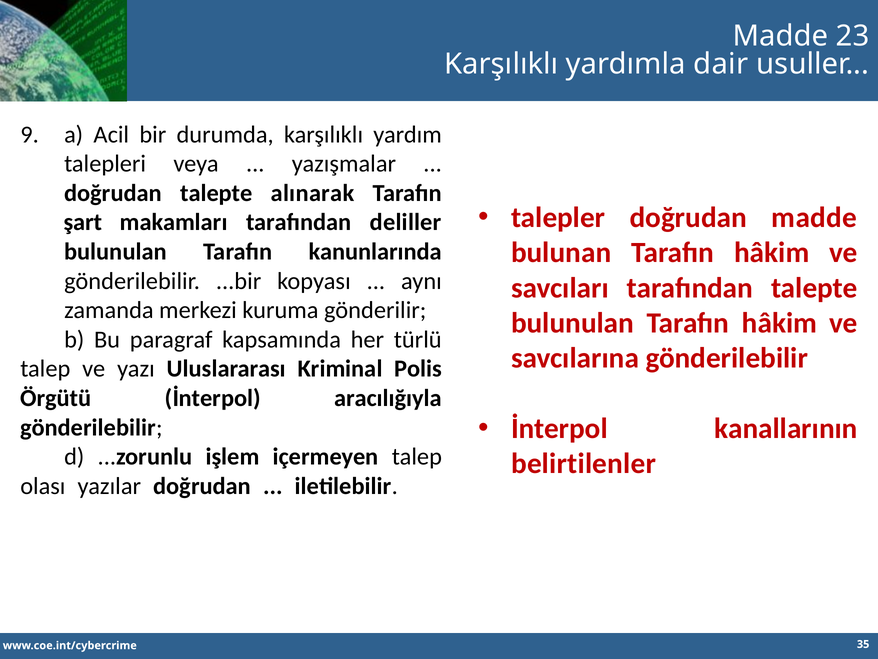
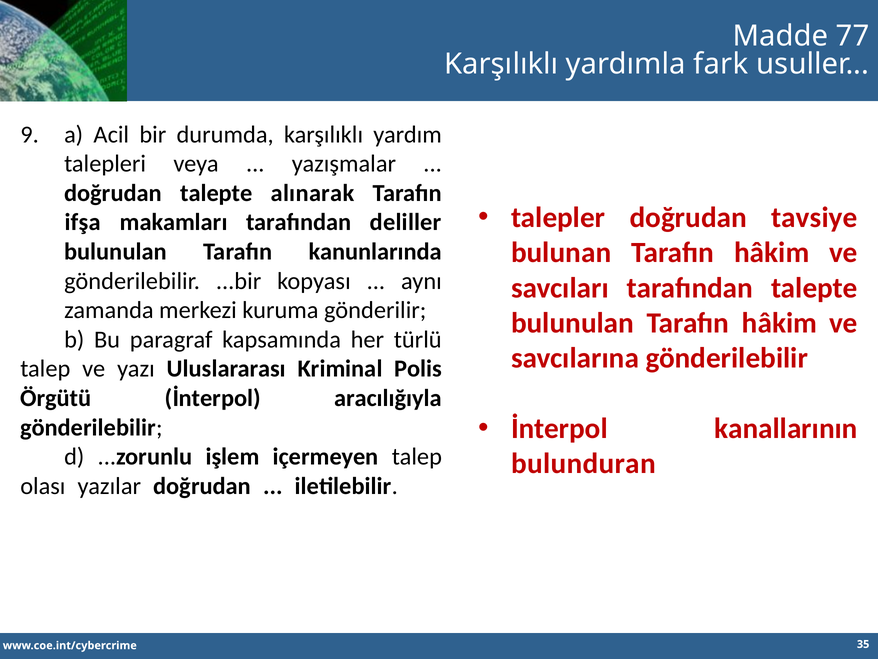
23: 23 -> 77 (853, 36)
dair: dair -> fark (721, 64)
doğrudan madde: madde -> tavsiye (814, 217)
şart: şart -> ifşa (83, 222)
belirtilenler: belirtilenler -> bulunduran (584, 463)
